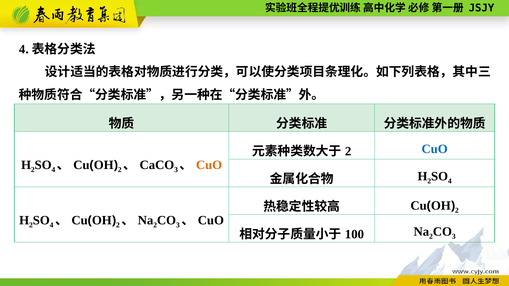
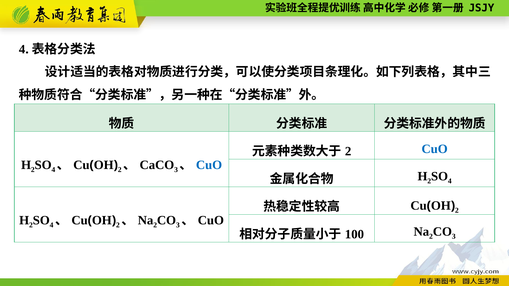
CuO colour: orange -> blue (209, 165)
